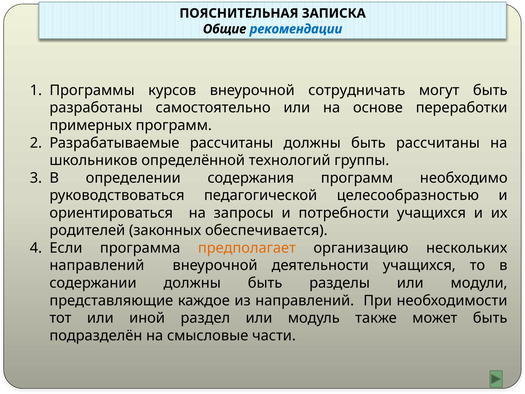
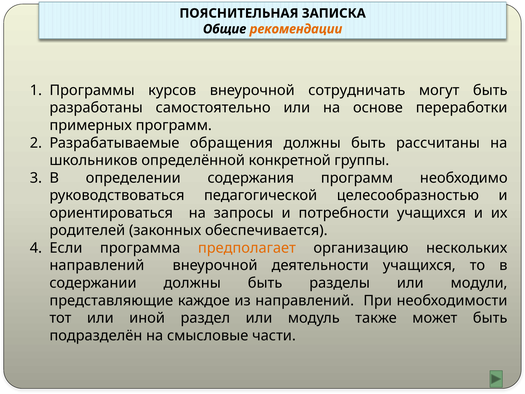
рекомендации colour: blue -> orange (296, 29)
Разрабатываемые рассчитаны: рассчитаны -> обращения (231, 143)
технологий: технологий -> конкретной (290, 160)
